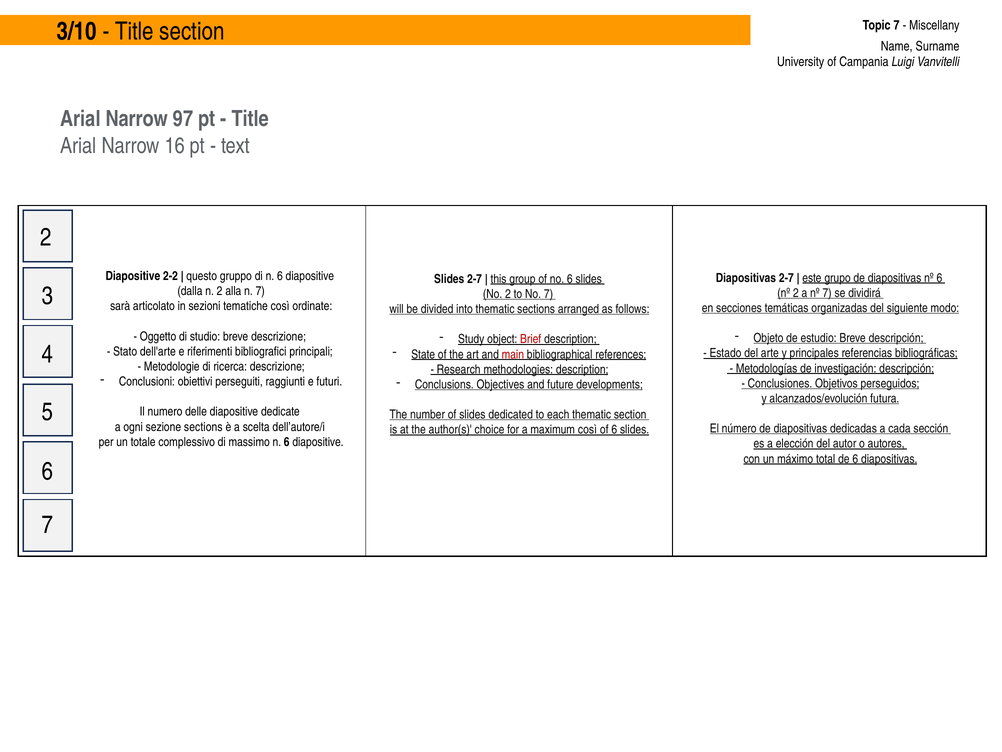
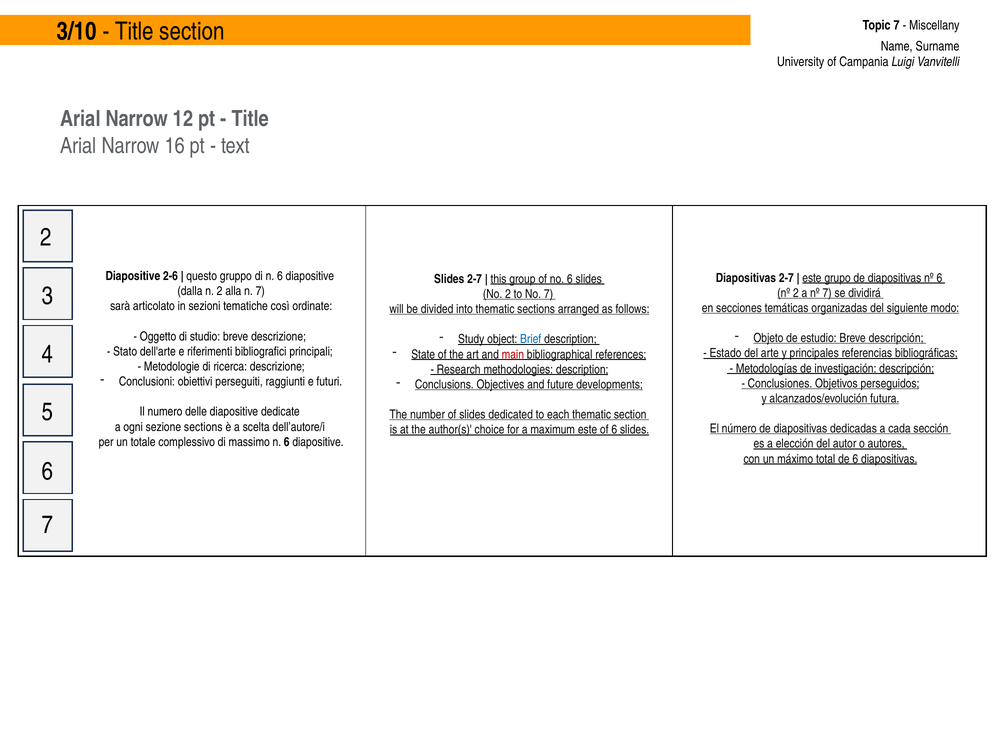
97: 97 -> 12 (183, 119)
2-2: 2-2 -> 2-6 (171, 276)
Brief colour: red -> blue (531, 339)
maximum così: così -> este (588, 429)
